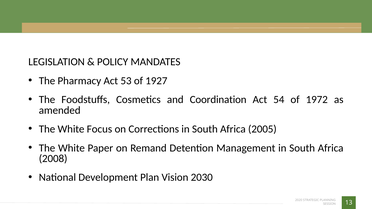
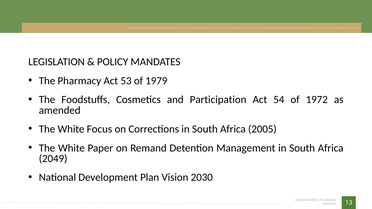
1927: 1927 -> 1979 (156, 81)
Coordination: Coordination -> Participation (218, 100)
2008: 2008 -> 2049 (53, 159)
